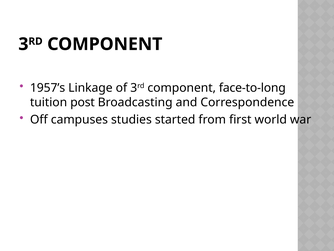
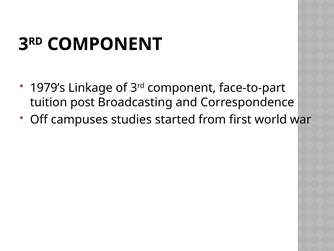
1957’s: 1957’s -> 1979’s (48, 88)
face-to-long: face-to-long -> face-to-part (252, 88)
